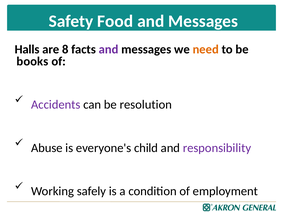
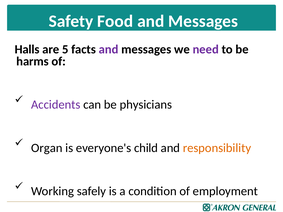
8: 8 -> 5 (65, 49)
need colour: orange -> purple (206, 49)
books: books -> harms (33, 62)
resolution: resolution -> physicians (146, 105)
Abuse: Abuse -> Organ (47, 148)
responsibility colour: purple -> orange (217, 148)
